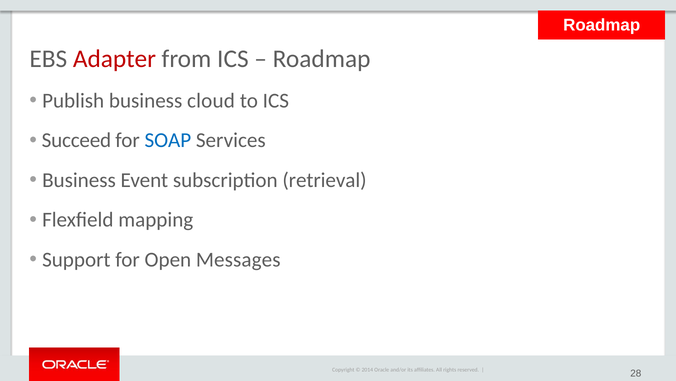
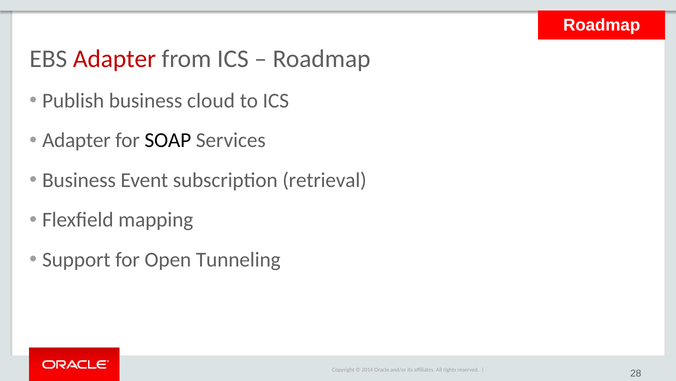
Succeed: Succeed -> Adapter (76, 140)
SOAP colour: blue -> black (168, 140)
Messages: Messages -> Tunneling (238, 259)
